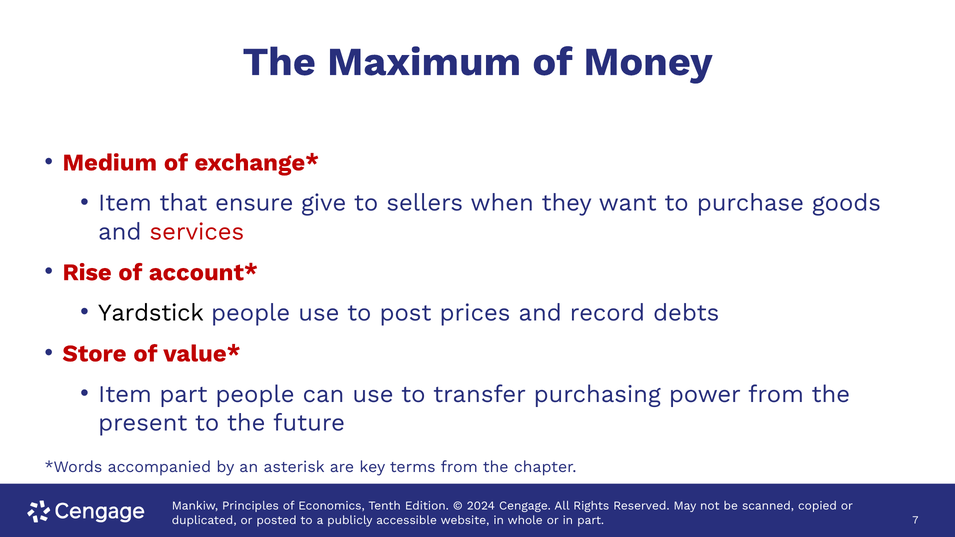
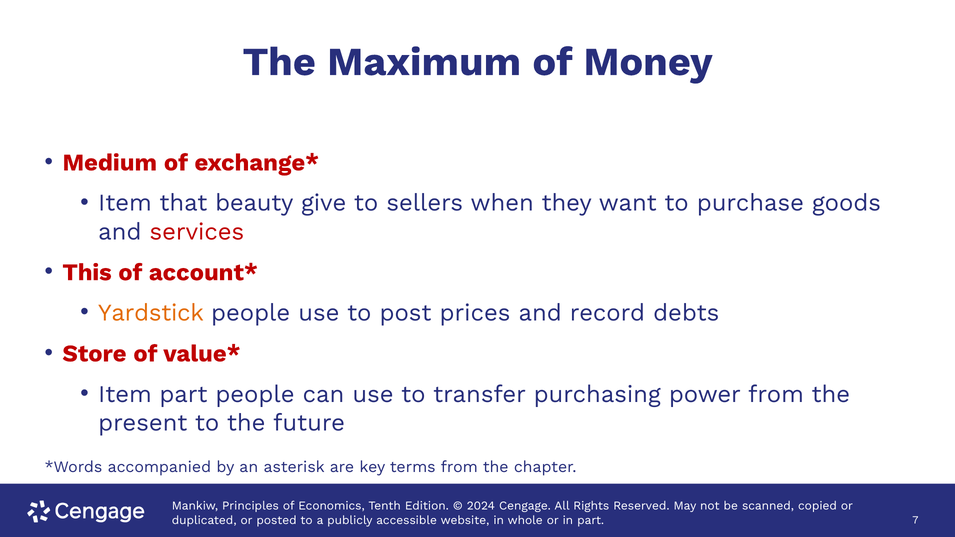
ensure: ensure -> beauty (254, 203)
Rise: Rise -> This (87, 272)
Yardstick colour: black -> orange (151, 313)
